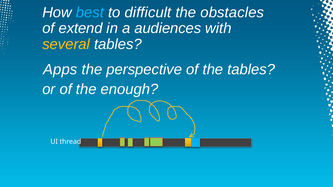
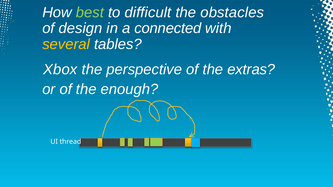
best colour: light blue -> light green (90, 12)
extend: extend -> design (81, 28)
audiences: audiences -> connected (168, 28)
Apps: Apps -> Xbox (60, 70)
the tables: tables -> extras (251, 70)
